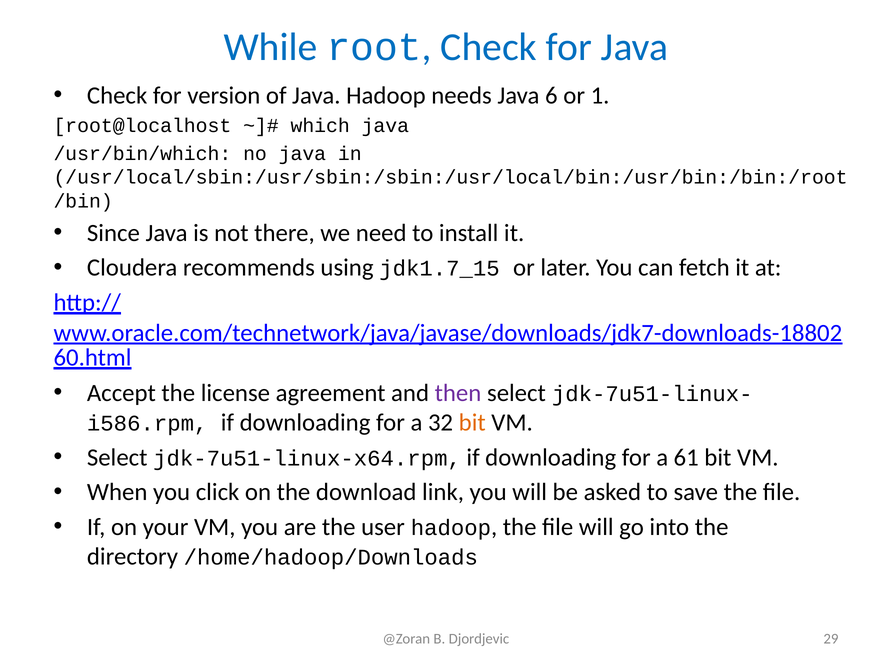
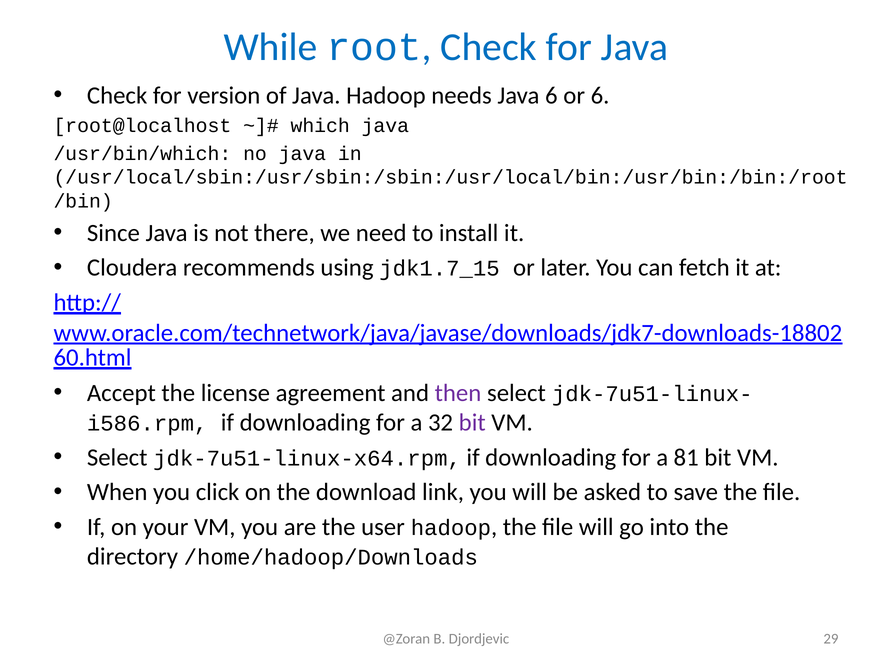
or 1: 1 -> 6 (600, 95)
bit colour: orange -> purple (472, 423)
61: 61 -> 81 (686, 458)
